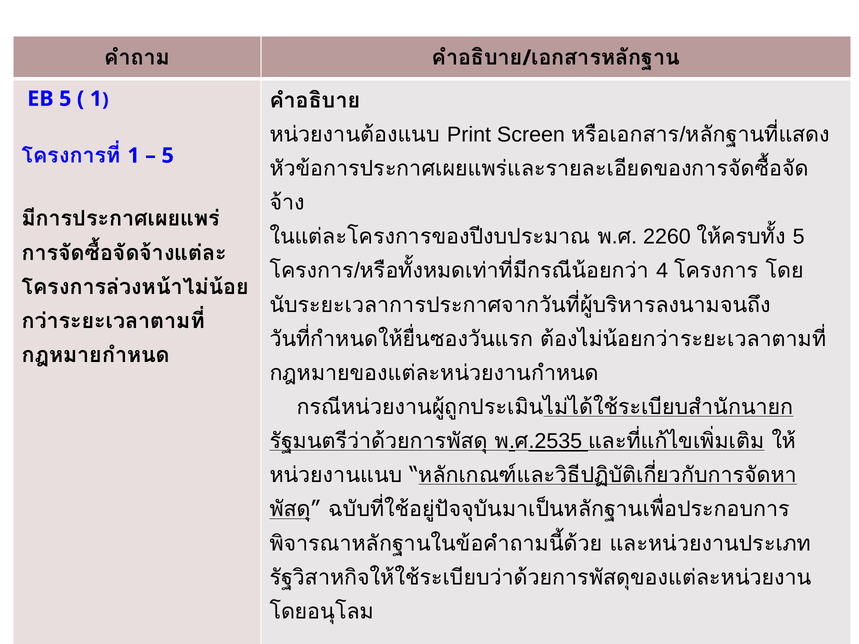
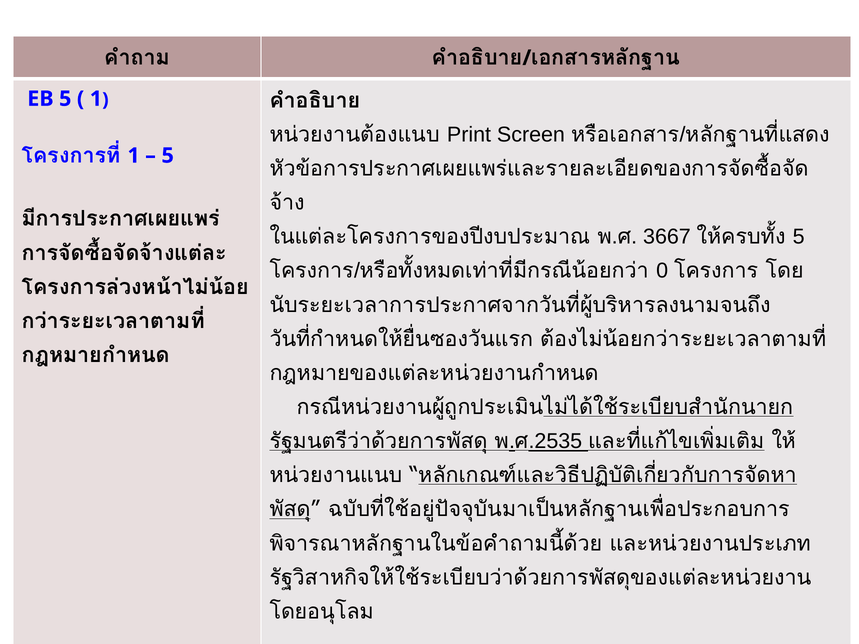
2260: 2260 -> 3667 (667, 237)
4: 4 -> 0 (662, 271)
